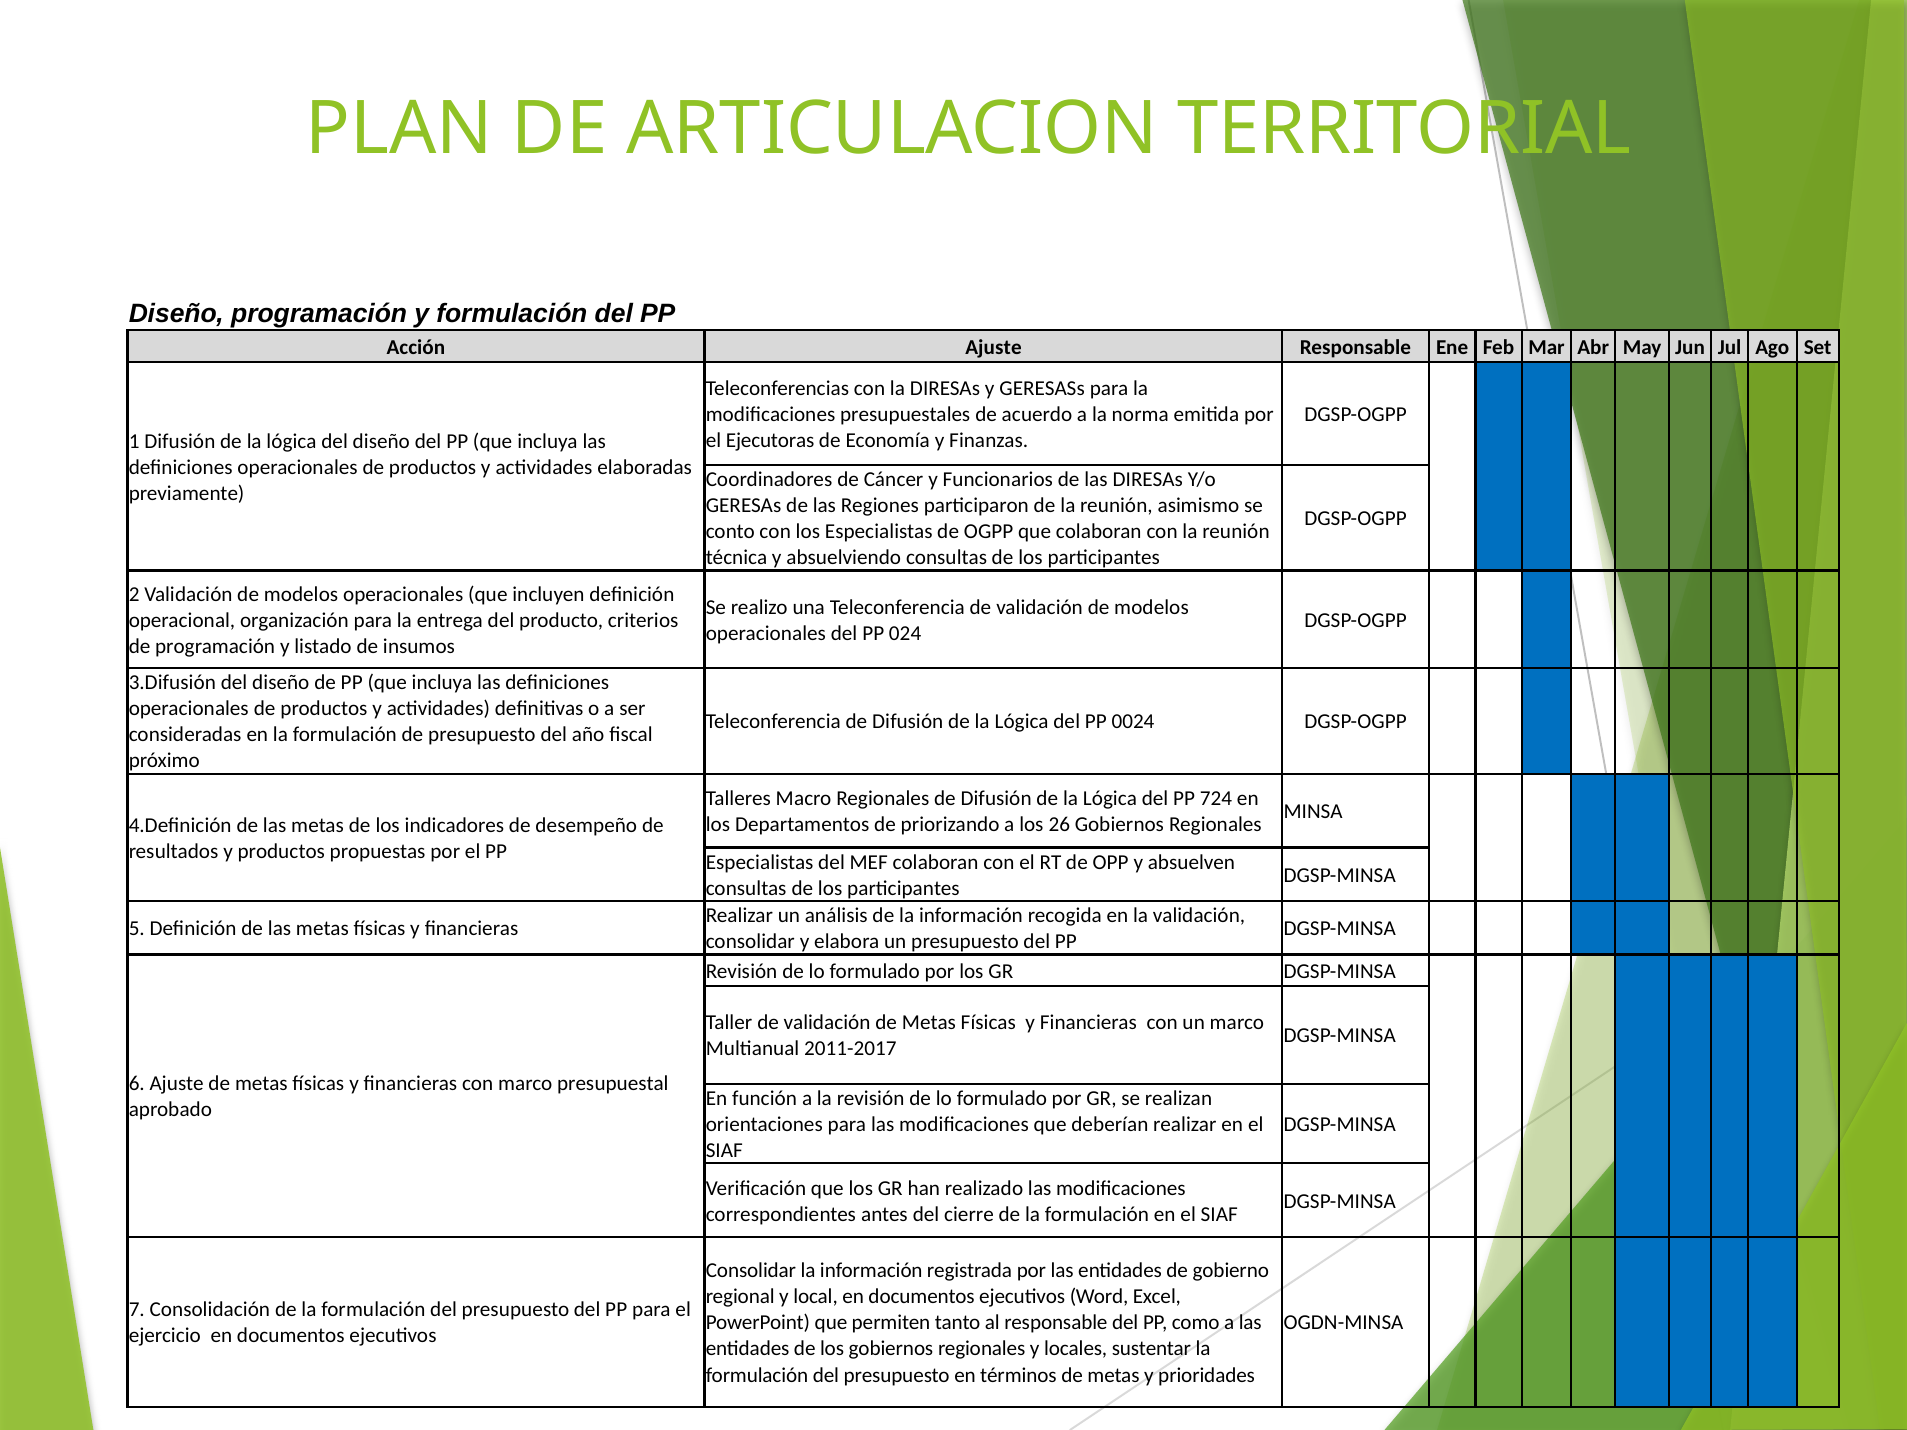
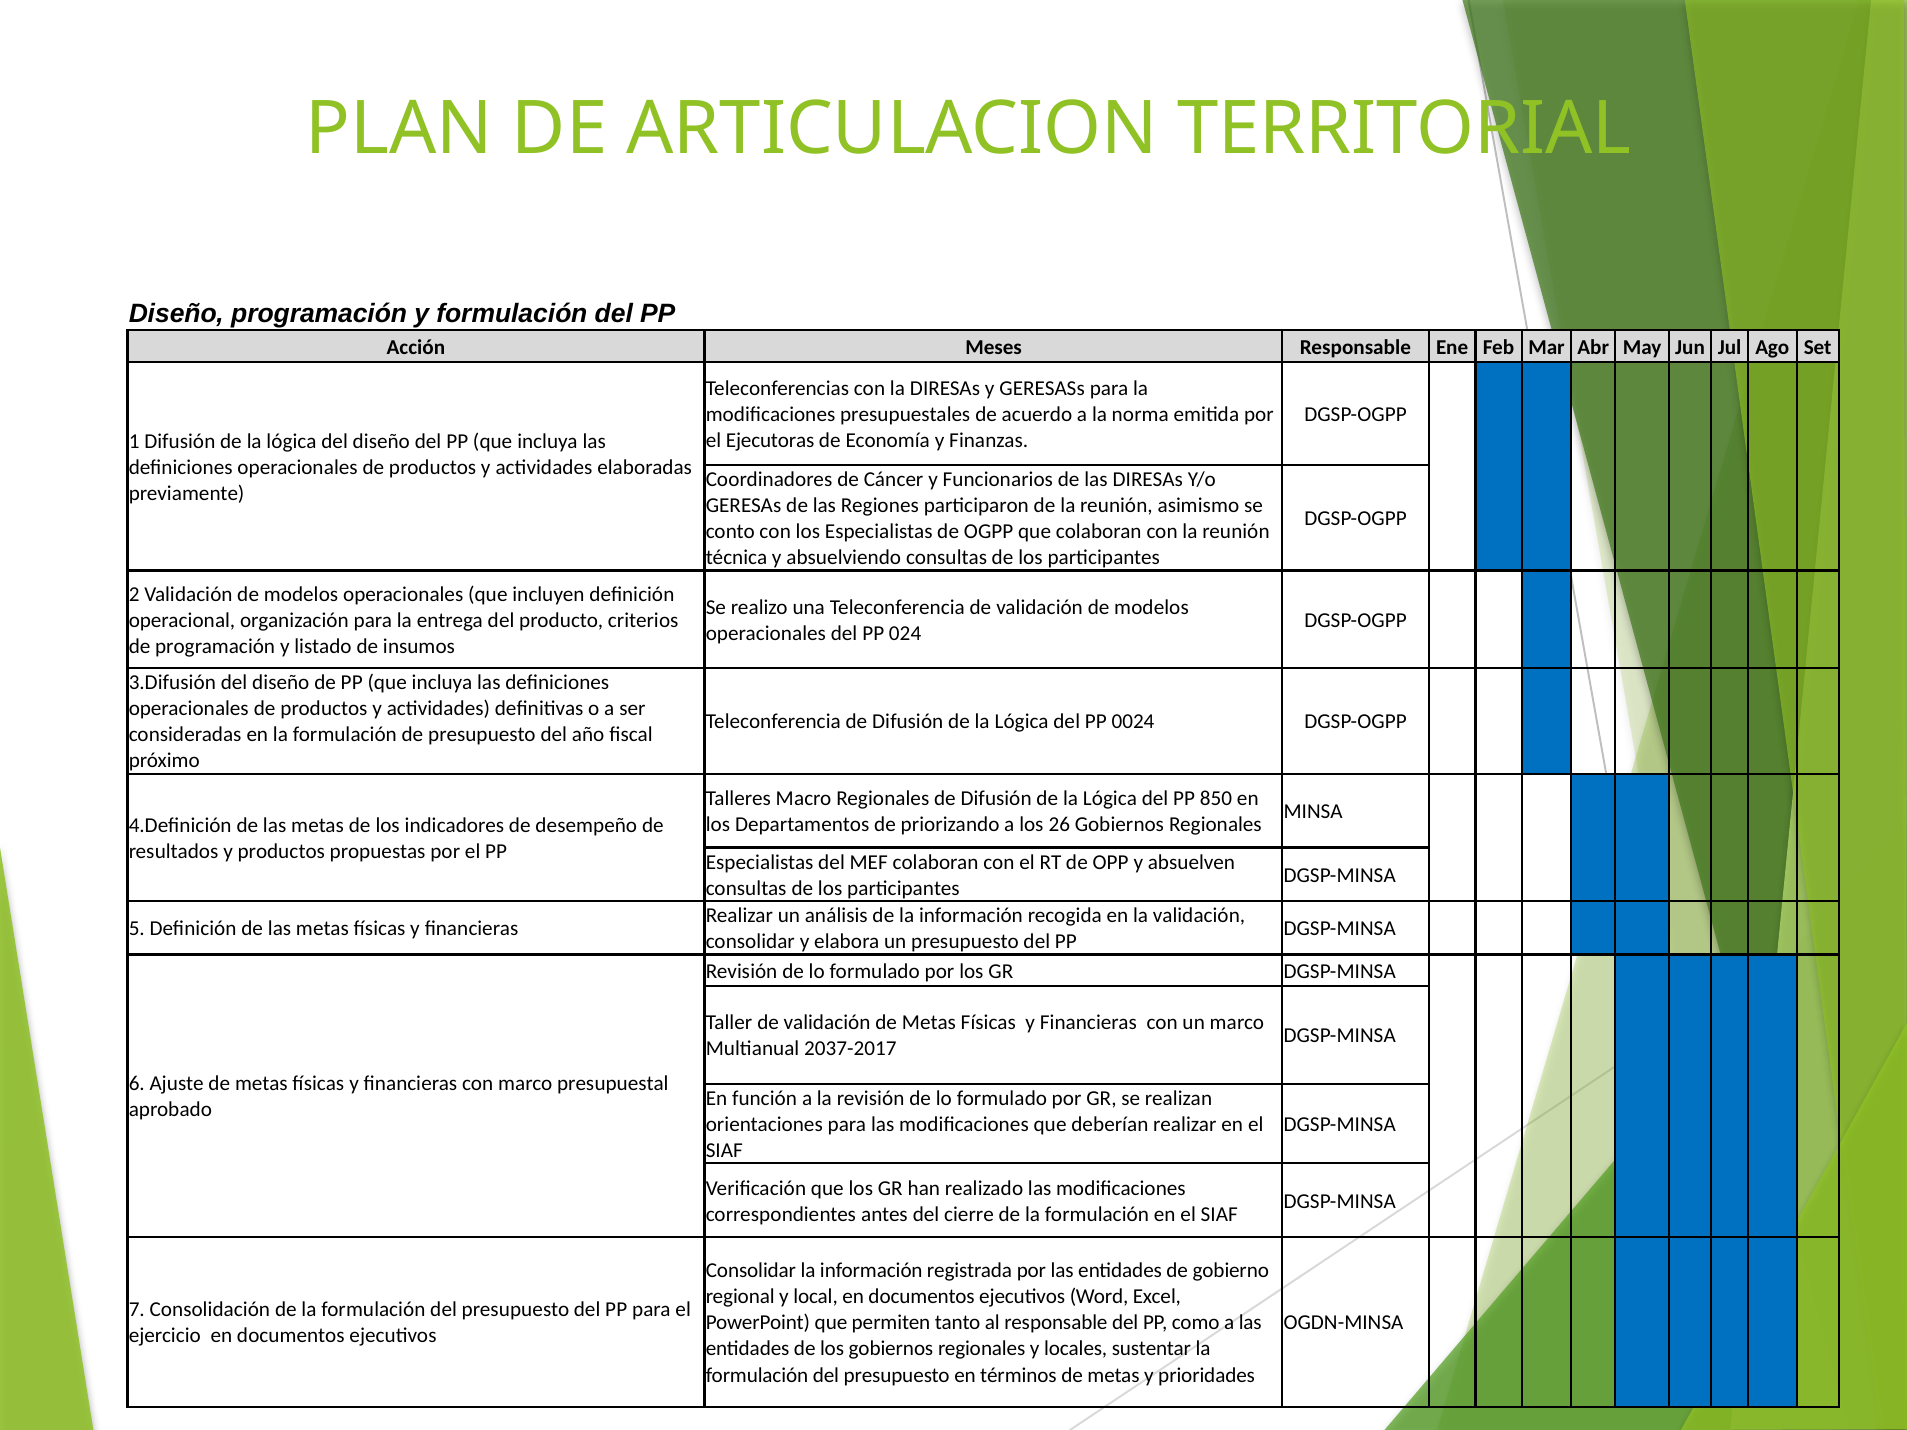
Acción Ajuste: Ajuste -> Meses (994, 347)
724: 724 -> 850 (1216, 799)
2011-2017: 2011-2017 -> 2037-2017 (850, 1049)
